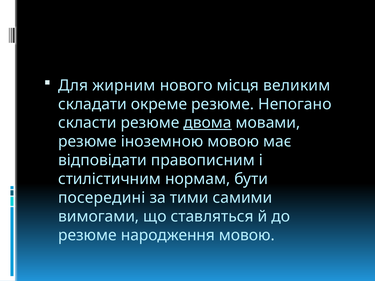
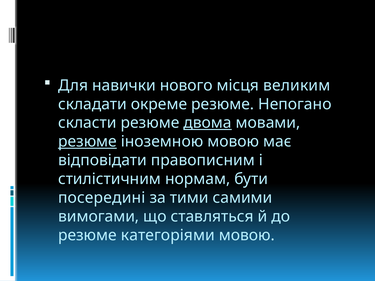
жирним: жирним -> навички (124, 85)
резюме underline: none -> present (87, 142)
народження: народження -> категоріями (168, 235)
